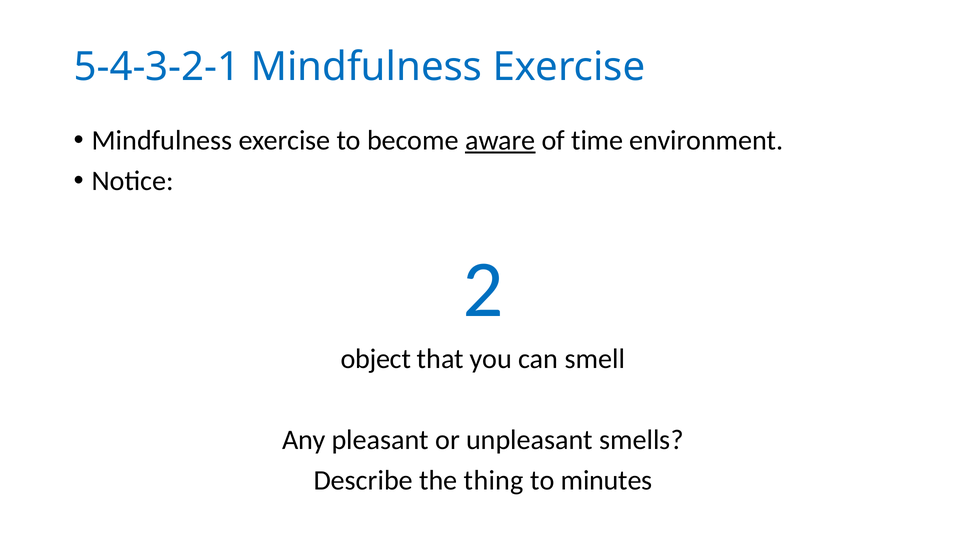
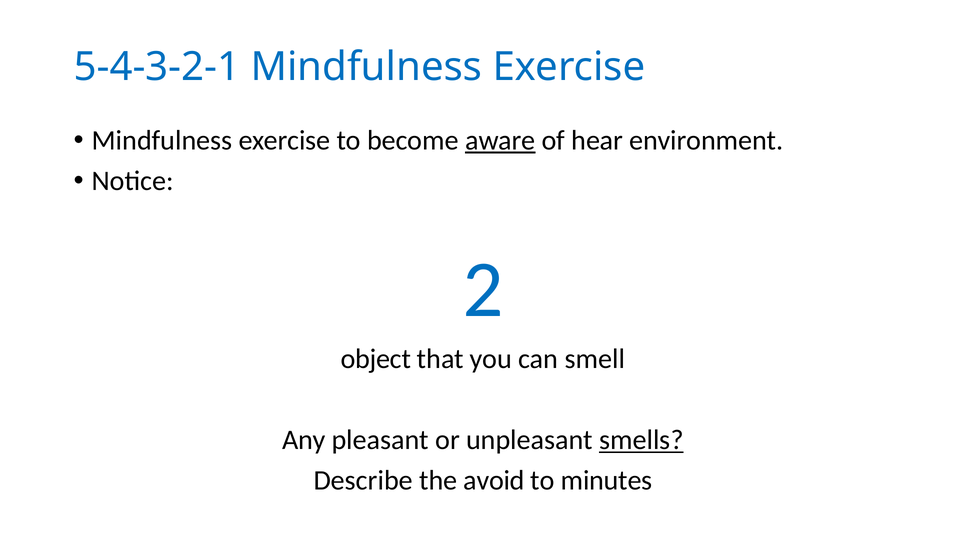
time: time -> hear (597, 140)
smells underline: none -> present (641, 439)
thing: thing -> avoid (494, 480)
